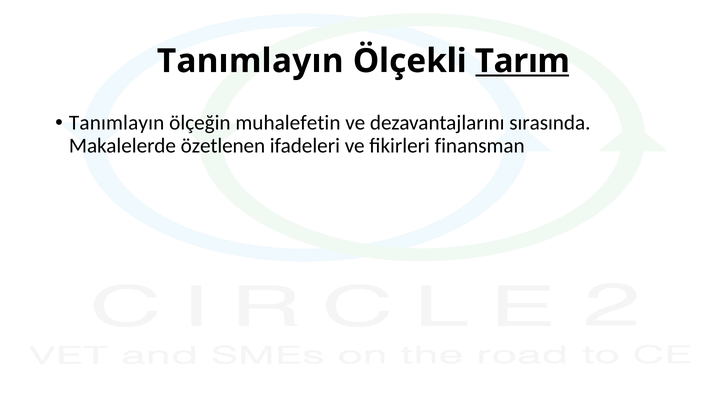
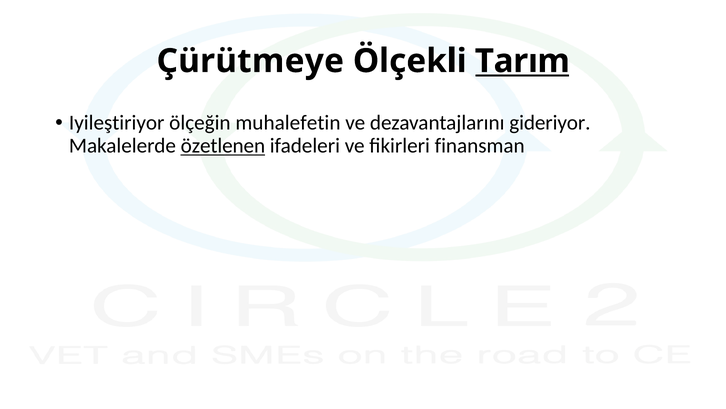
Tanımlayın: Tanımlayın -> Çürütmeye (250, 61)
Tanımlayın: Tanımlayın -> Iyileştiriyor (117, 123)
sırasında: sırasında -> gideriyor (550, 123)
özetlenen underline: none -> present (223, 146)
